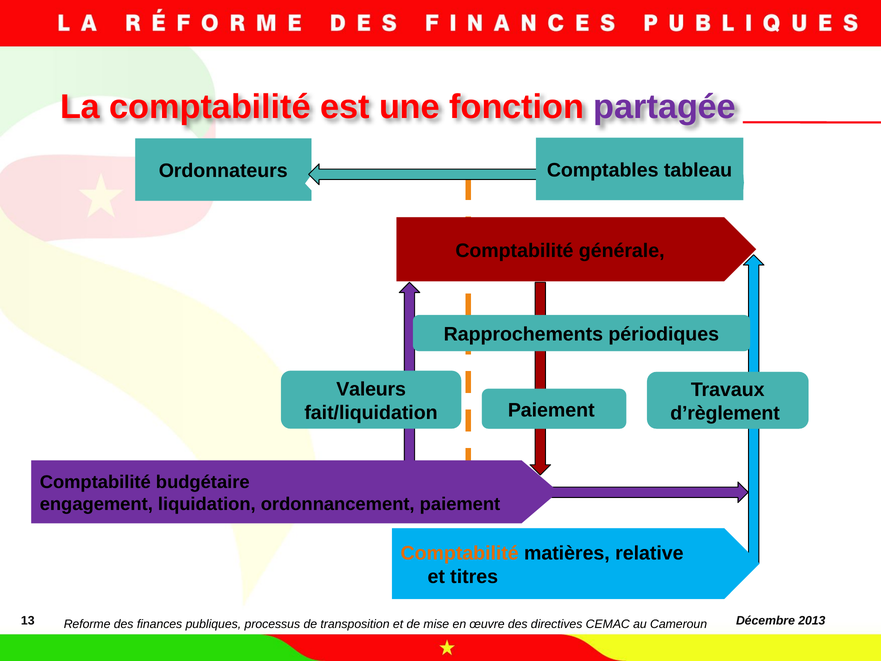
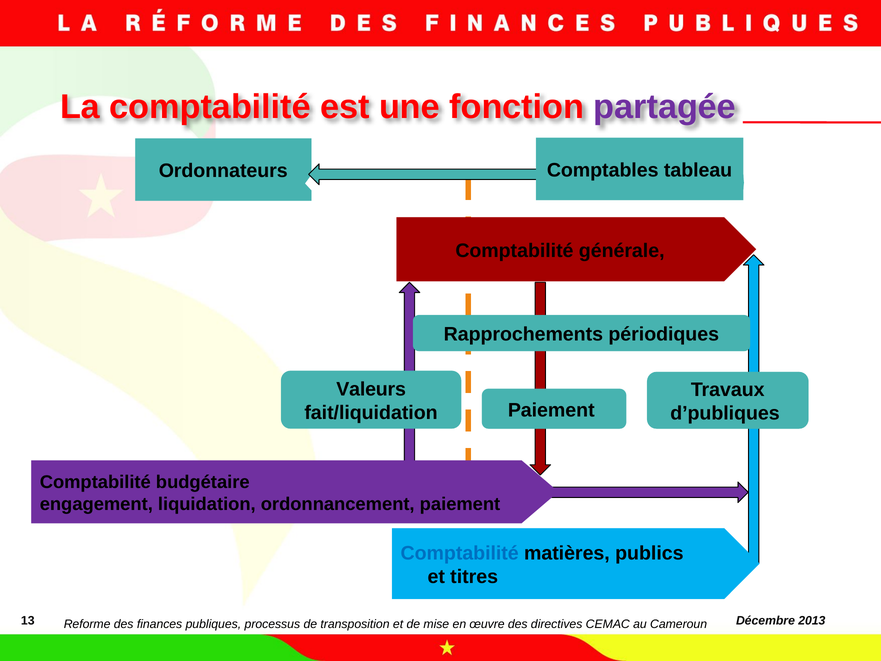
d’règlement: d’règlement -> d’publiques (725, 413)
Comptabilité colour: orange -> blue (460, 553)
relative: relative -> publics (649, 553)
